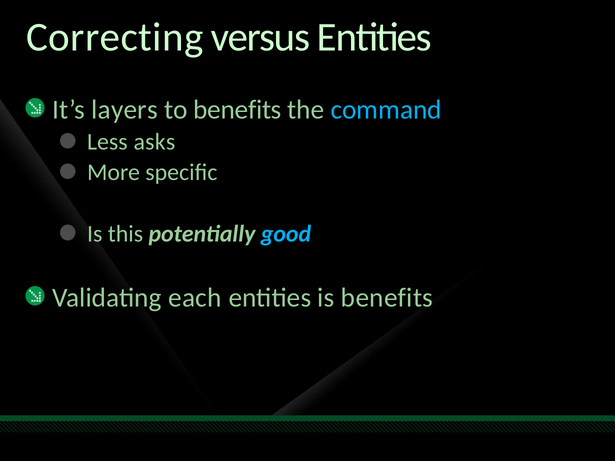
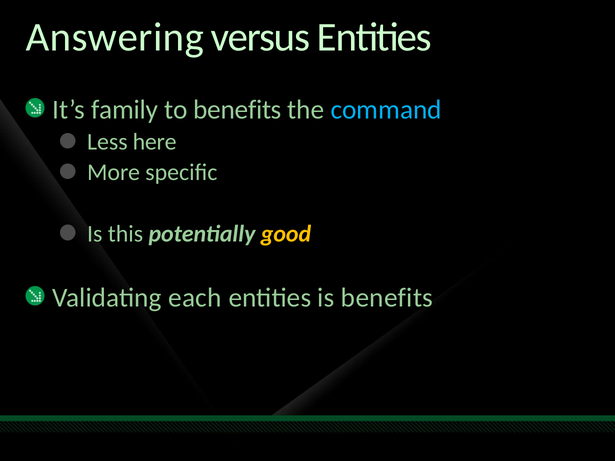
Correcting: Correcting -> Answering (115, 37)
layers: layers -> family (125, 110)
asks: asks -> here (155, 142)
good colour: light blue -> yellow (286, 234)
